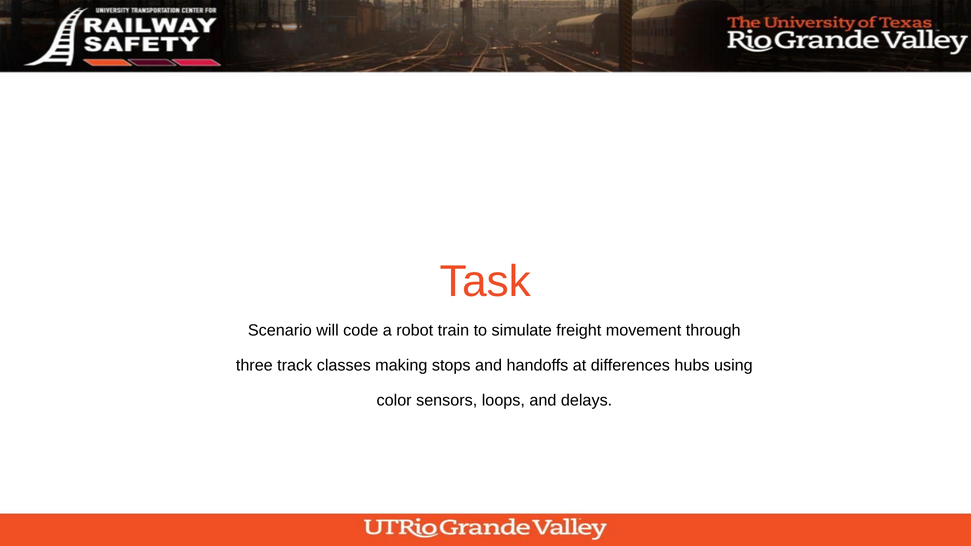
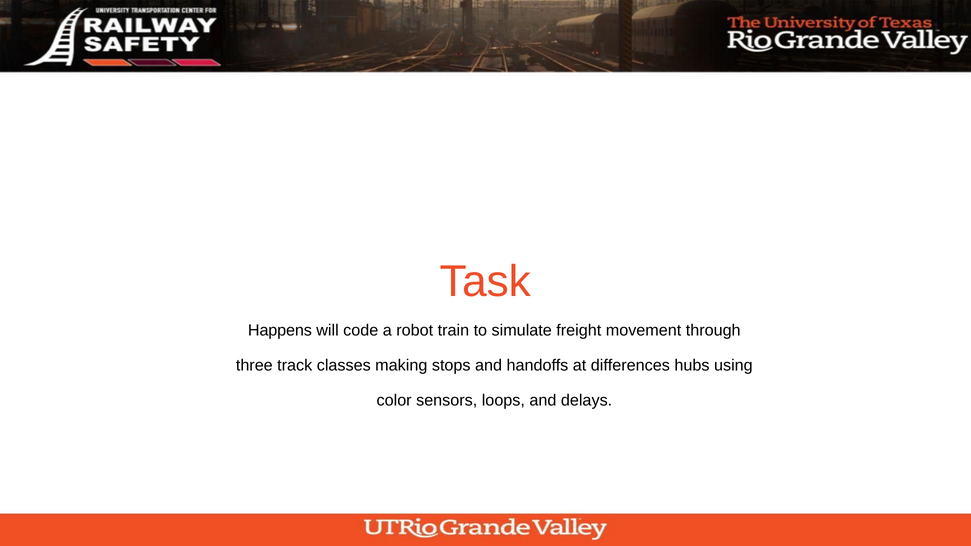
Scenario: Scenario -> Happens (280, 331)
